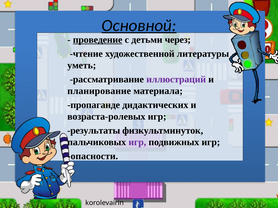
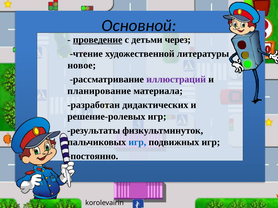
Основной underline: present -> none (139, 26)
уметь: уметь -> новое (82, 65)
пропаганде: пропаганде -> разработан (94, 105)
возраста-ролевых: возраста-ролевых -> решение-ролевых (106, 117)
игр colour: purple -> blue (137, 142)
опасности: опасности -> постоянно (93, 156)
